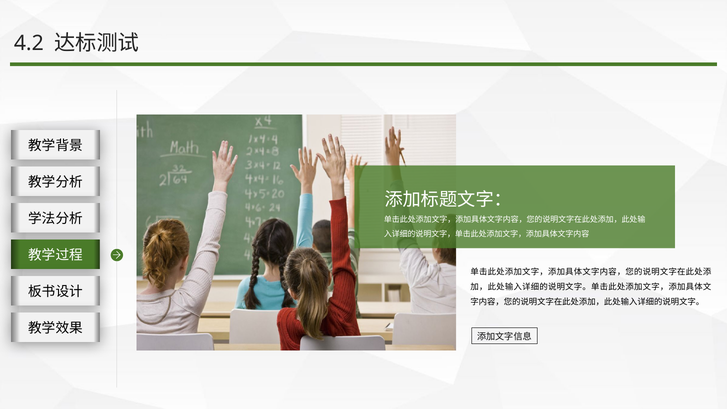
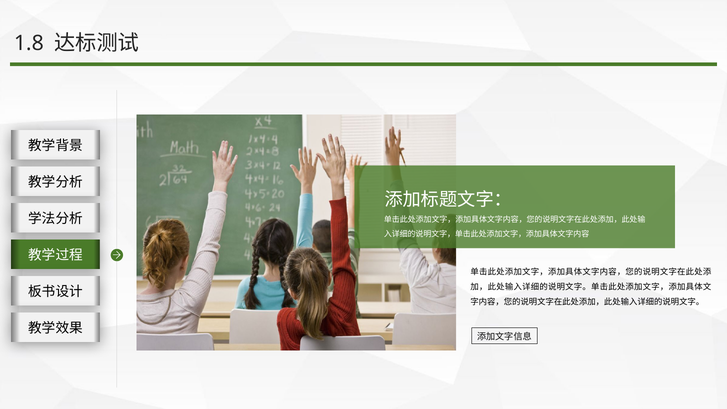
4.2: 4.2 -> 1.8 (29, 43)
